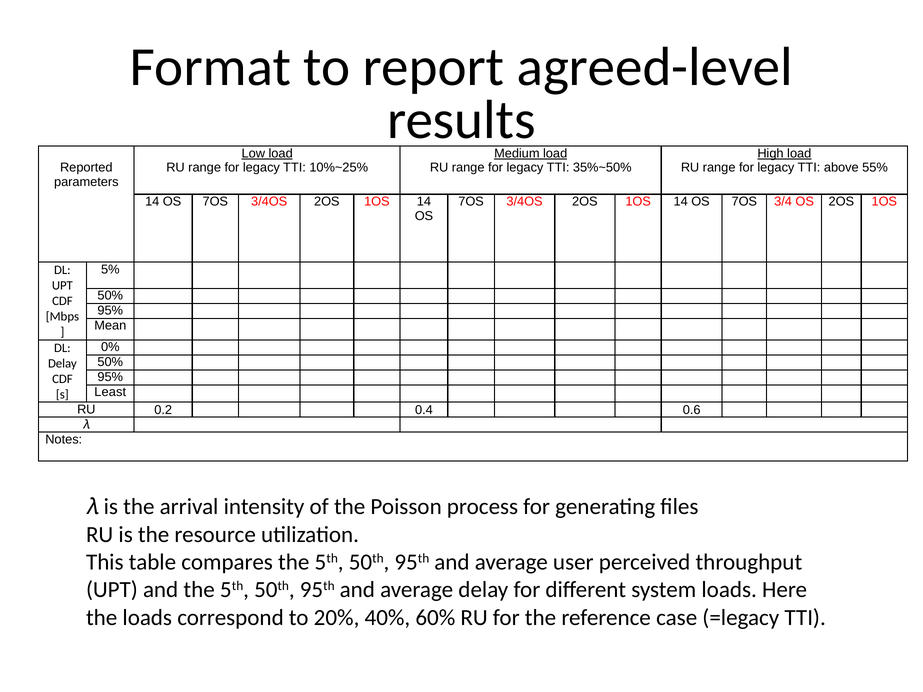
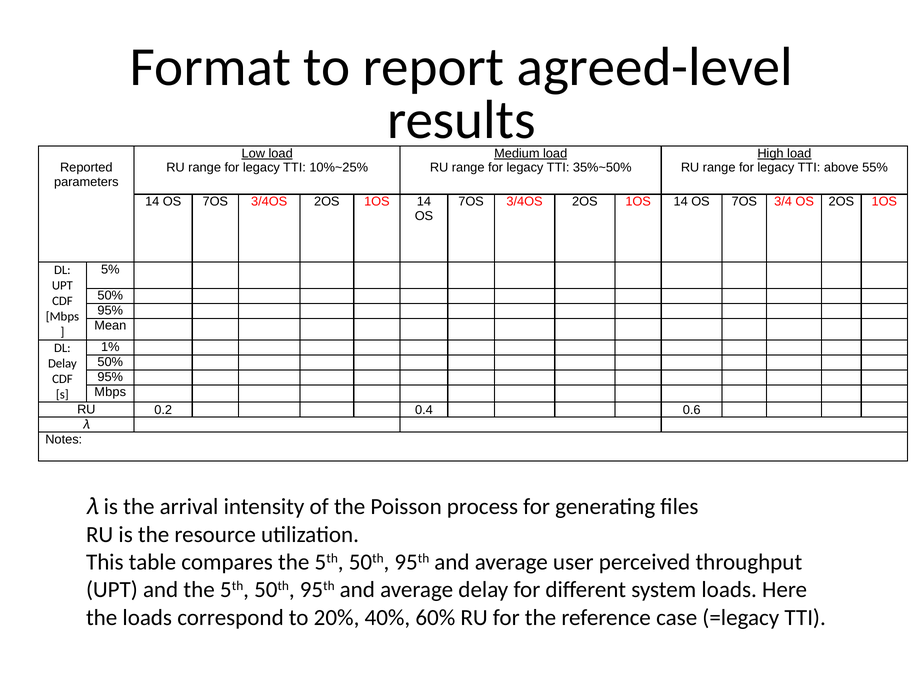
0%: 0% -> 1% (110, 347)
Least: Least -> Mbps (110, 392)
